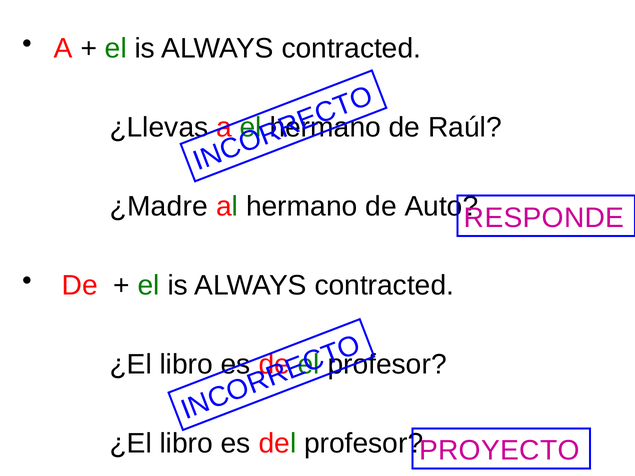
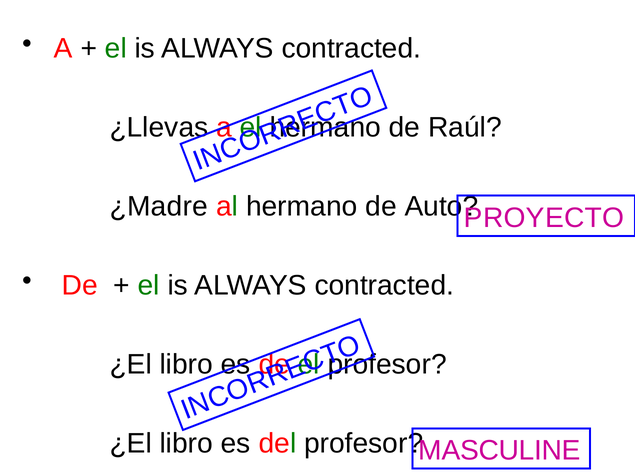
RESPONDE: RESPONDE -> PROYECTO (544, 218)
PROYECTO: PROYECTO -> MASCULINE (500, 451)
